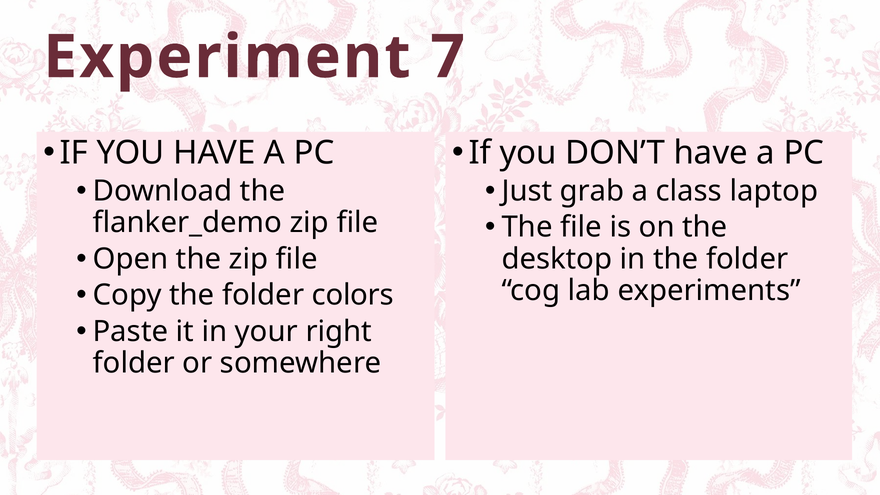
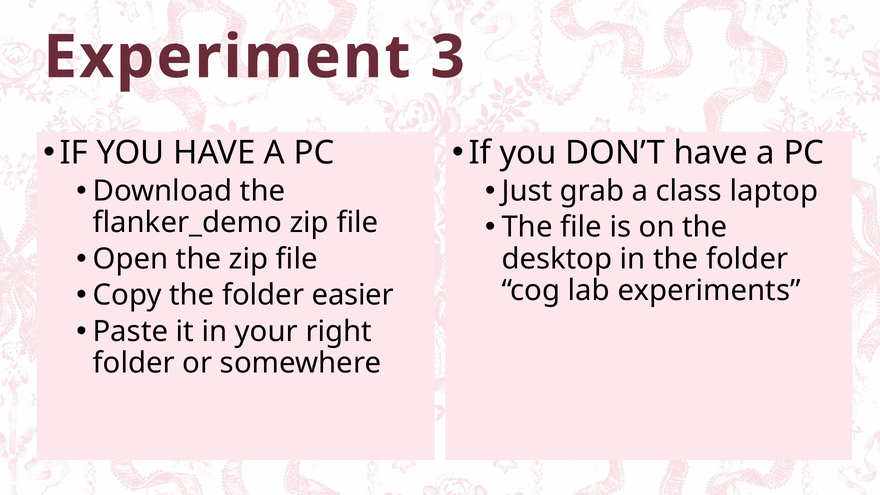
7: 7 -> 3 (448, 57)
colors: colors -> easier (353, 295)
